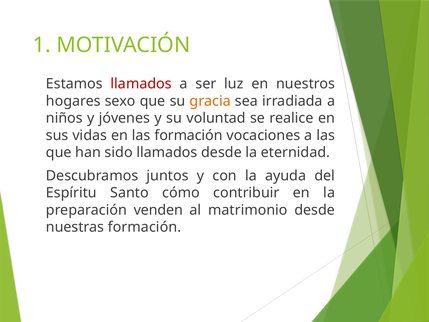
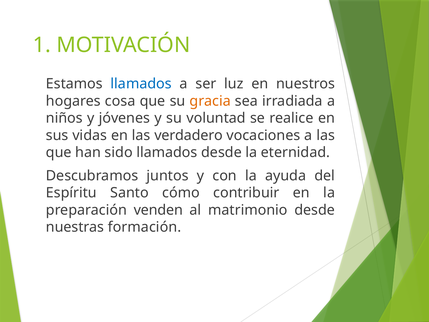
llamados colour: red -> blue (141, 84)
sexo: sexo -> cosa (120, 101)
las formación: formación -> verdadero (189, 135)
